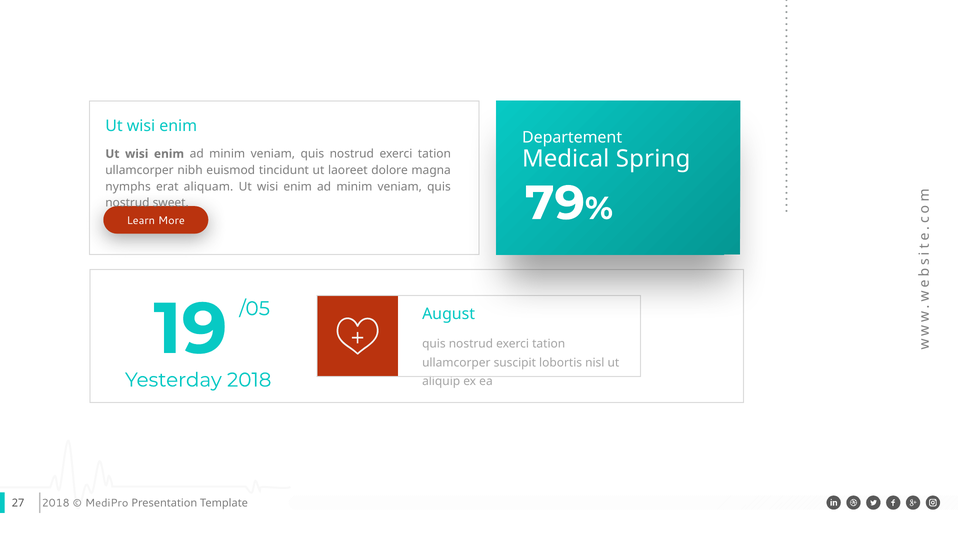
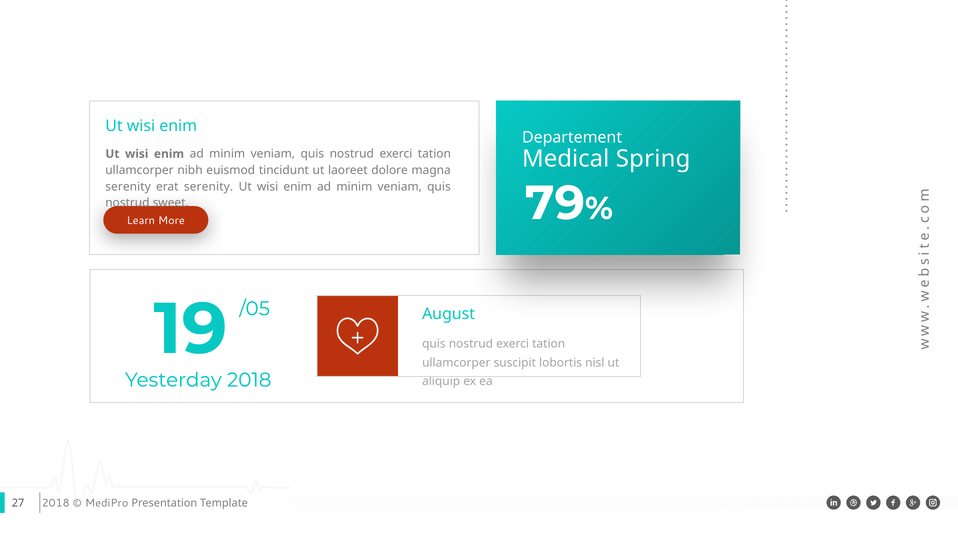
nymphs: nymphs -> serenity (128, 187)
erat aliquam: aliquam -> serenity (209, 187)
